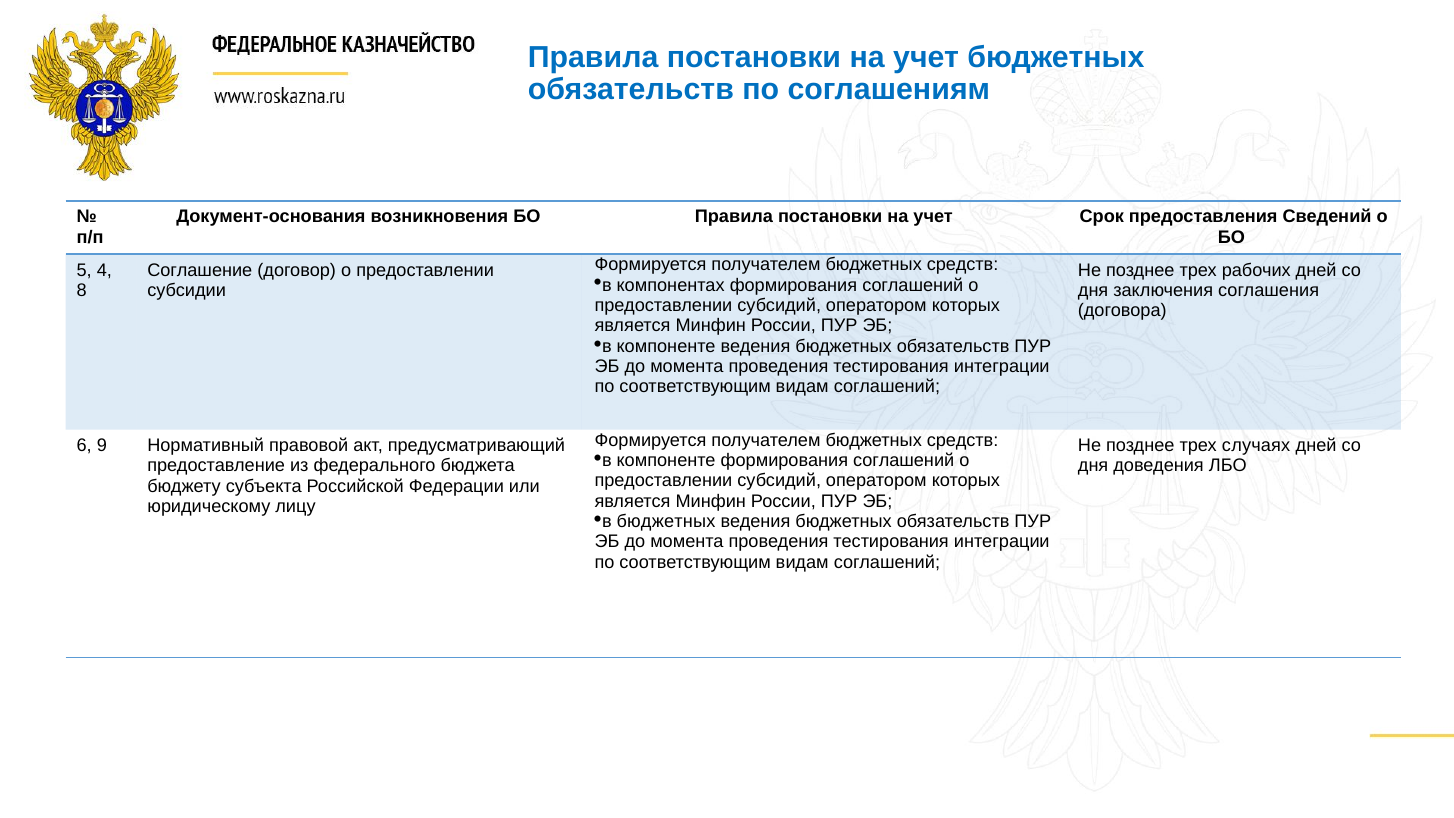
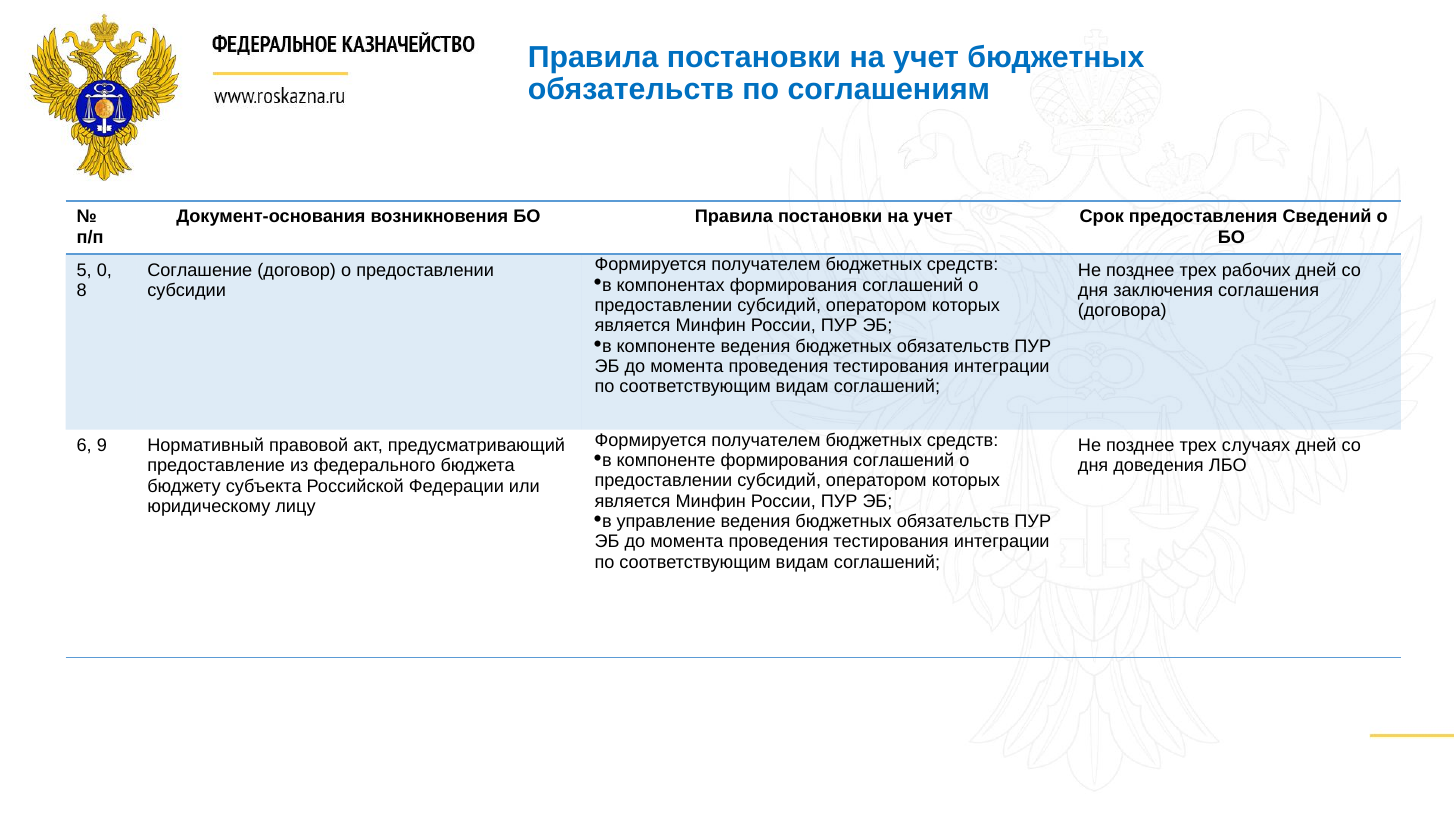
4: 4 -> 0 (104, 270)
бюджетных: бюджетных -> управление (666, 521)
